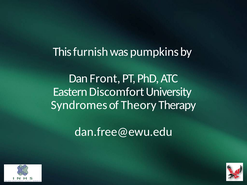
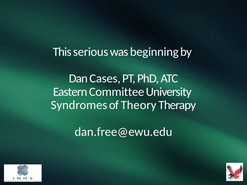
furnish: furnish -> serious (91, 52)
pumpkins: pumpkins -> beginning (154, 52)
Front: Front -> Cases (105, 79)
Discomfort: Discomfort -> Committee (117, 92)
